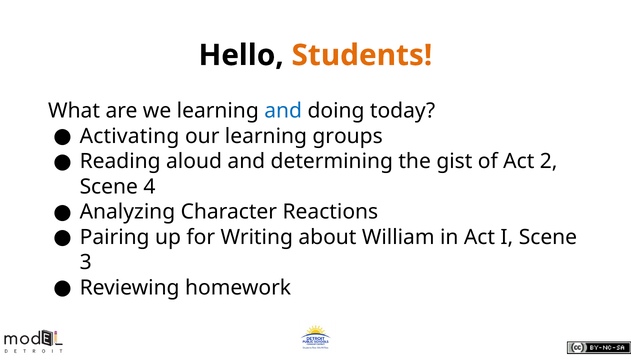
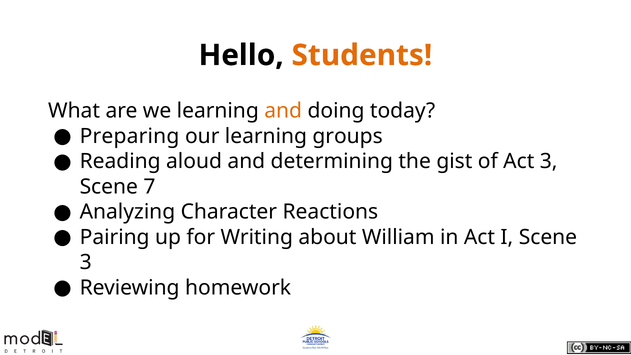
and colour: blue -> orange (283, 111)
Activating: Activating -> Preparing (129, 136)
Act 2: 2 -> 3 (549, 161)
4: 4 -> 7 (149, 187)
